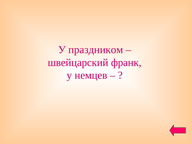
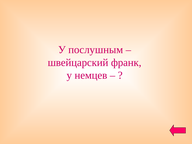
праздником: праздником -> послушным (96, 50)
